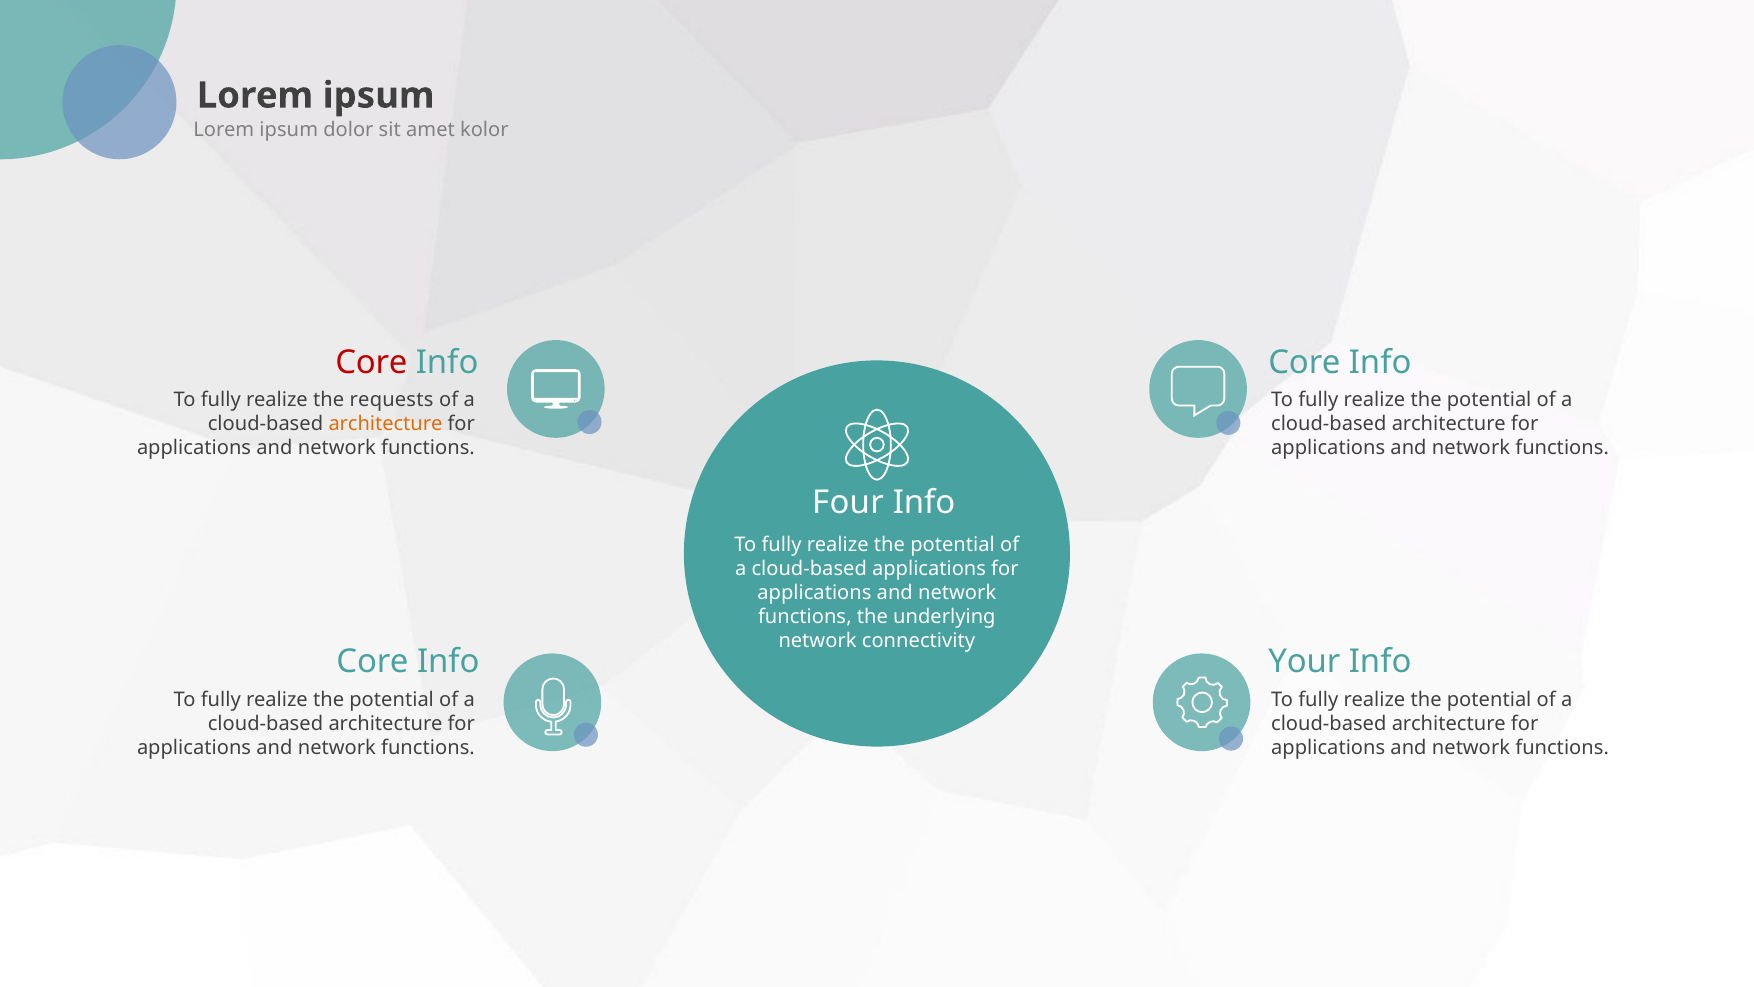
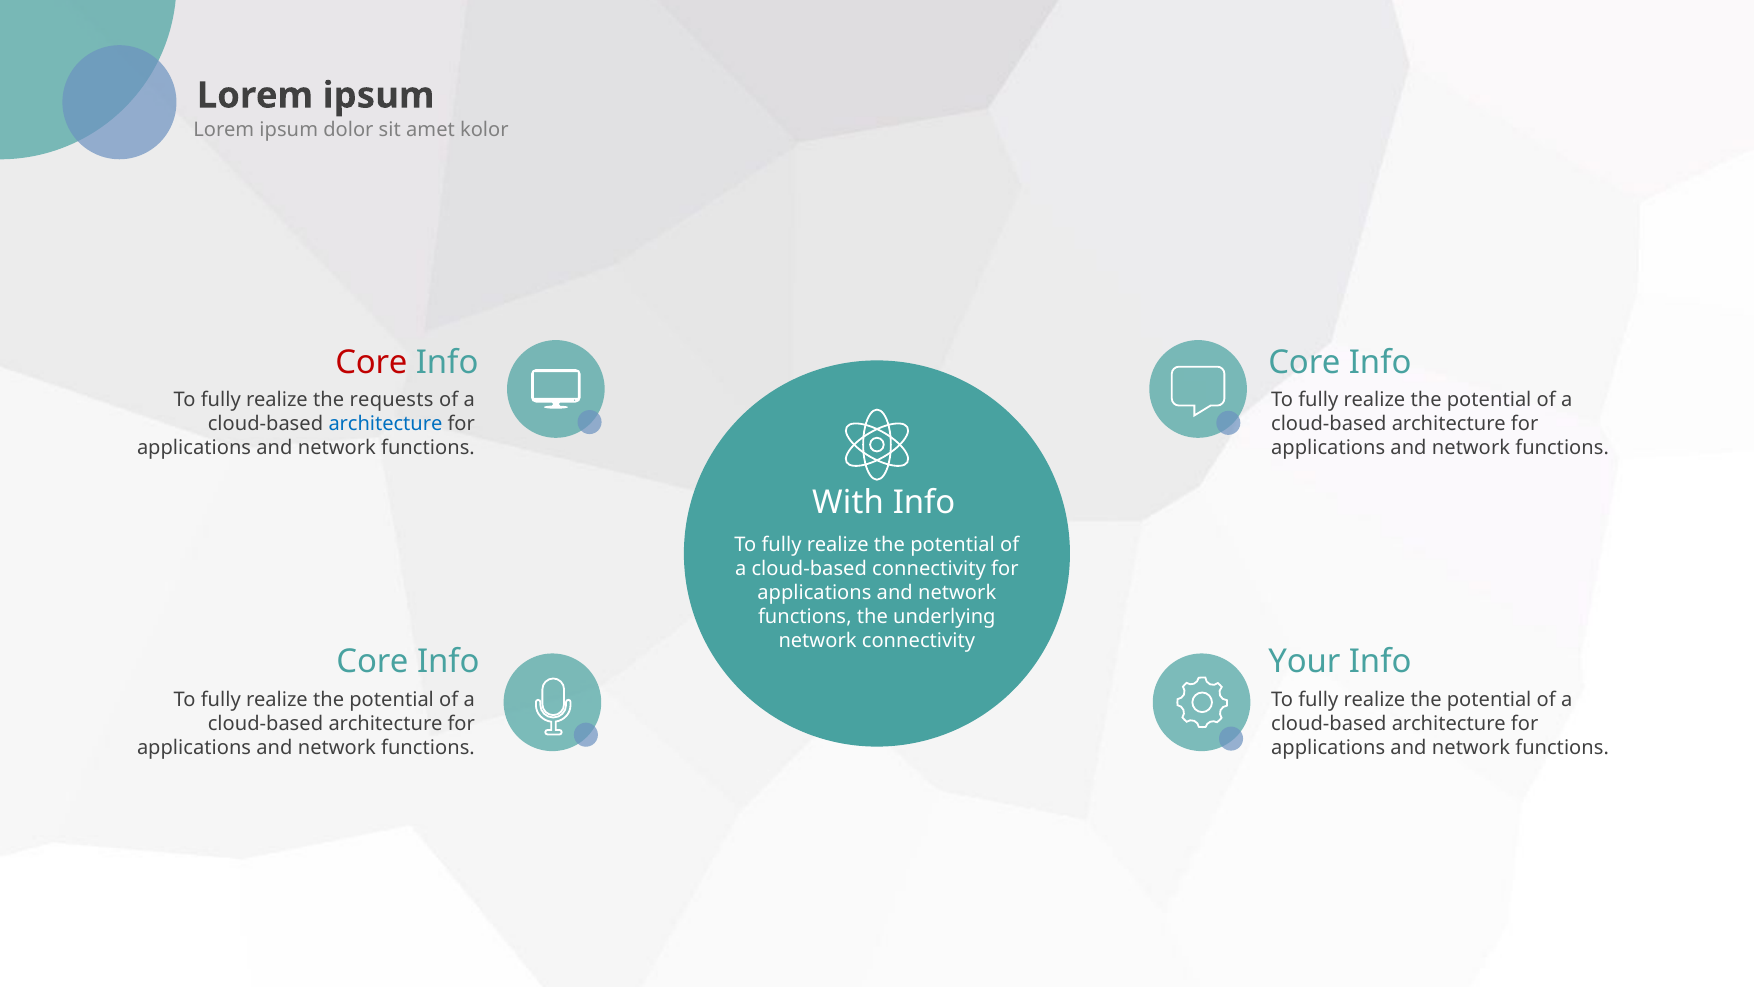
architecture colour: orange -> blue (385, 424)
Four: Four -> With (848, 502)
cloud-based applications: applications -> connectivity (929, 569)
